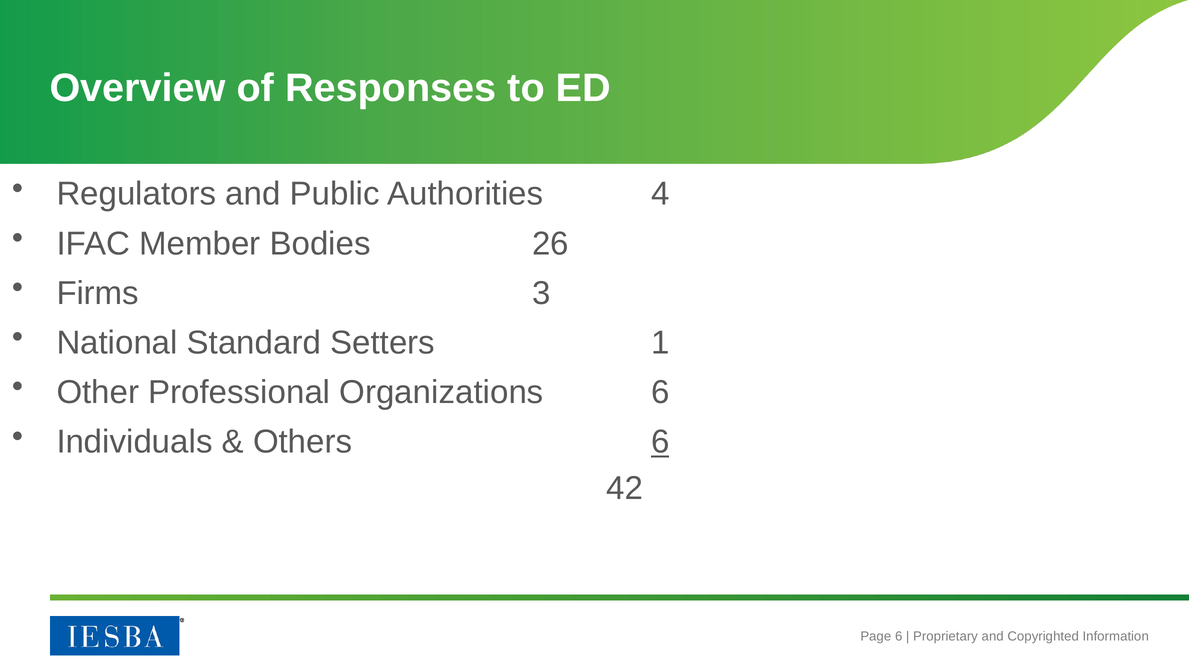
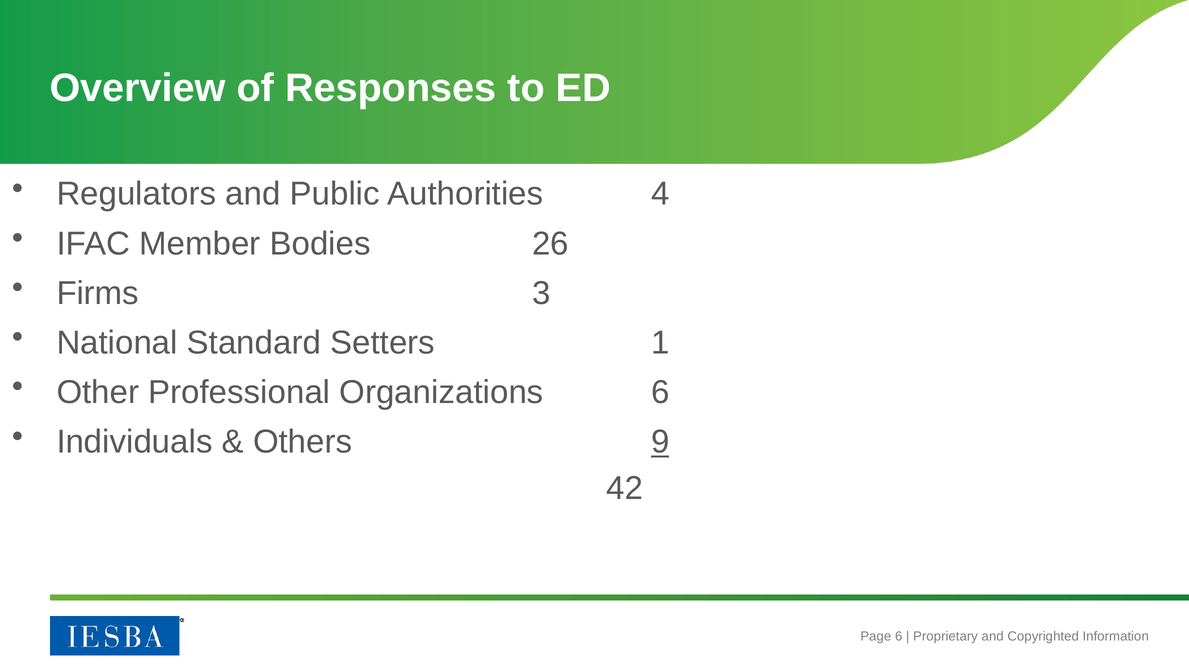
Others 6: 6 -> 9 (660, 442)
